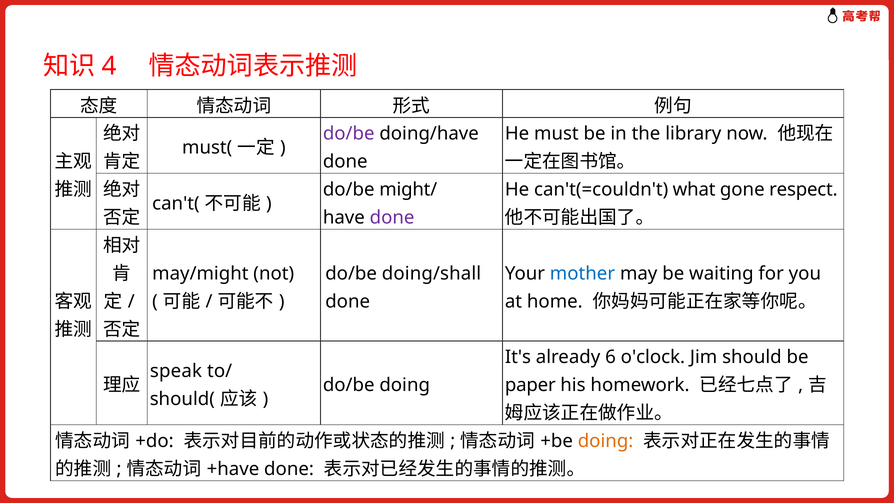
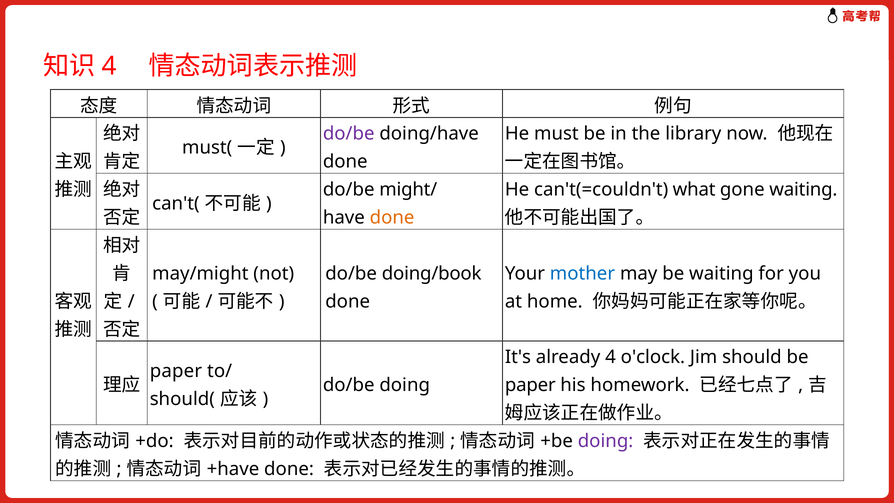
gone respect: respect -> waiting (803, 190)
done colour: purple -> orange (392, 217)
doing/shall: doing/shall -> doing/book (432, 273)
already 6: 6 -> 4 (610, 357)
speak: speak -> paper (176, 371)
doing colour: orange -> purple (606, 441)
